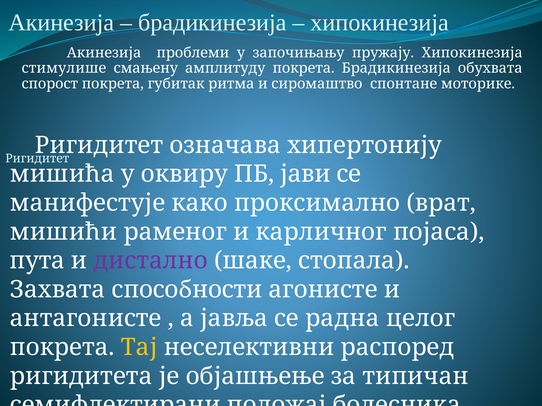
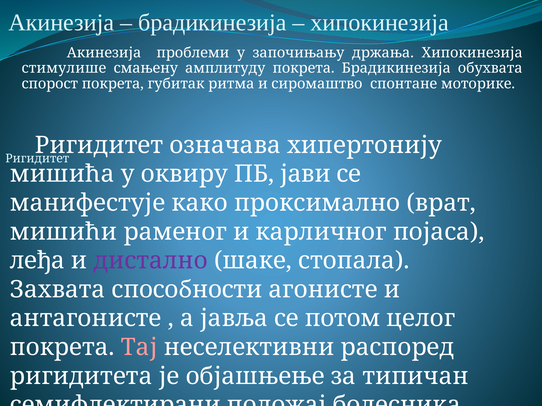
пружају: пружају -> држања (383, 53)
пута: пута -> леђа (37, 261)
радна: радна -> потом (343, 319)
Тај colour: yellow -> pink (139, 348)
